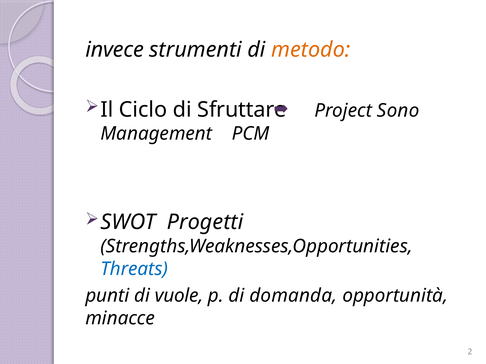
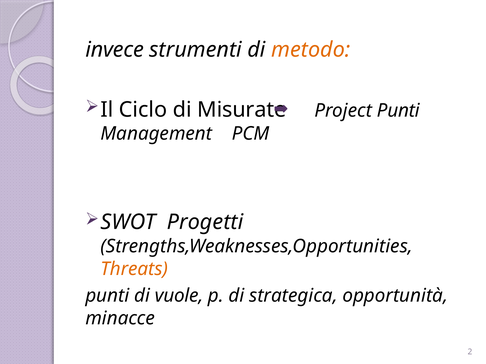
Sfruttare: Sfruttare -> Misurate (242, 110)
Project Sono: Sono -> Punti (398, 111)
Threats colour: blue -> orange (134, 269)
domanda: domanda -> strategica (293, 296)
